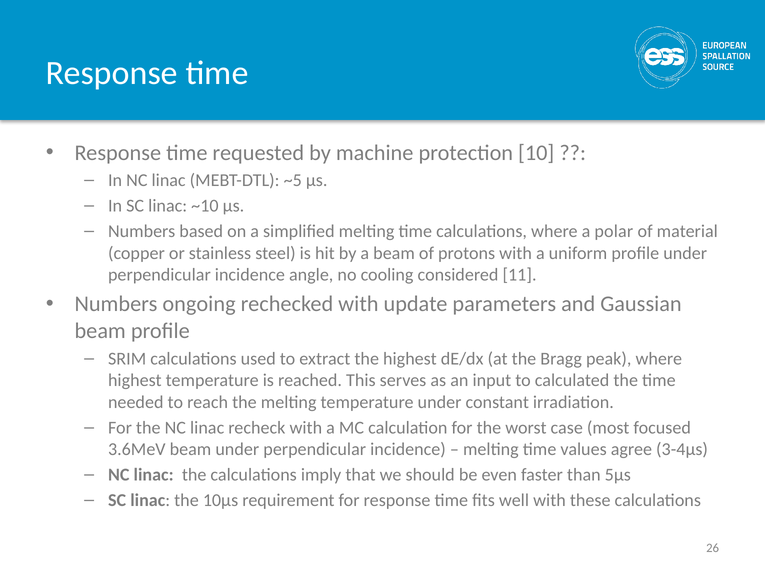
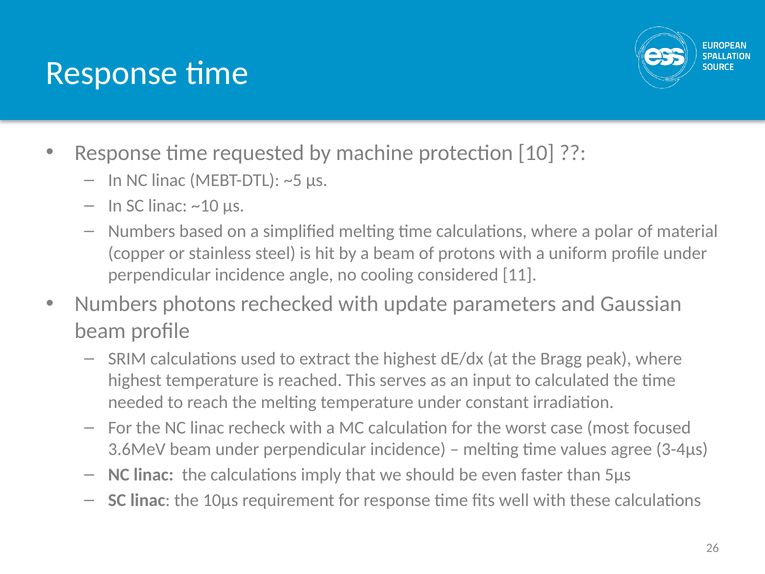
ongoing: ongoing -> photons (199, 304)
